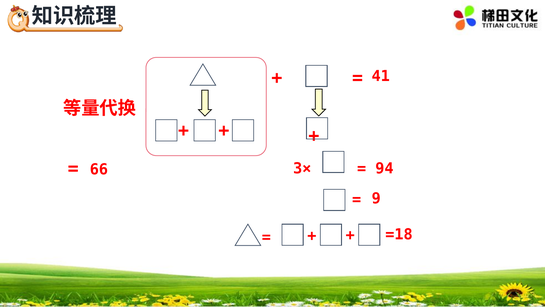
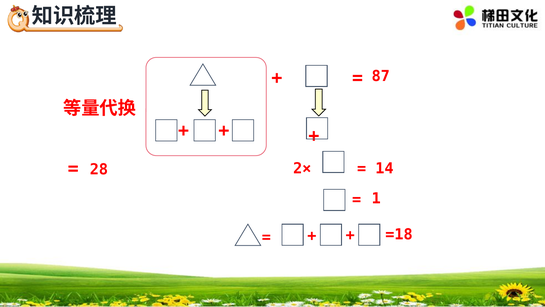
41: 41 -> 87 (381, 76)
66: 66 -> 28 (99, 169)
3×: 3× -> 2× (302, 168)
94: 94 -> 14 (384, 168)
9: 9 -> 1 (376, 198)
